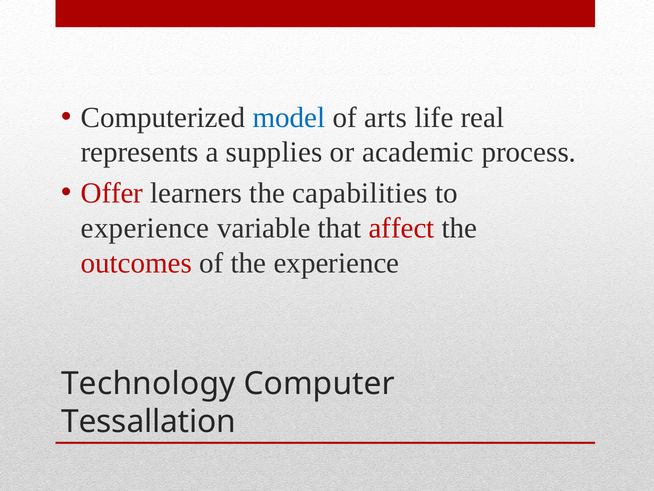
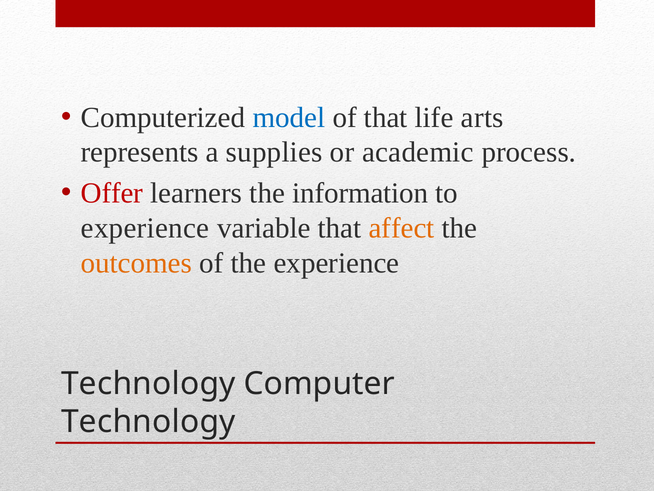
of arts: arts -> that (386, 117)
real: real -> arts (482, 117)
capabilities: capabilities -> information (360, 193)
affect colour: red -> orange (402, 228)
outcomes colour: red -> orange (136, 263)
Tessallation: Tessallation -> Technology (148, 421)
